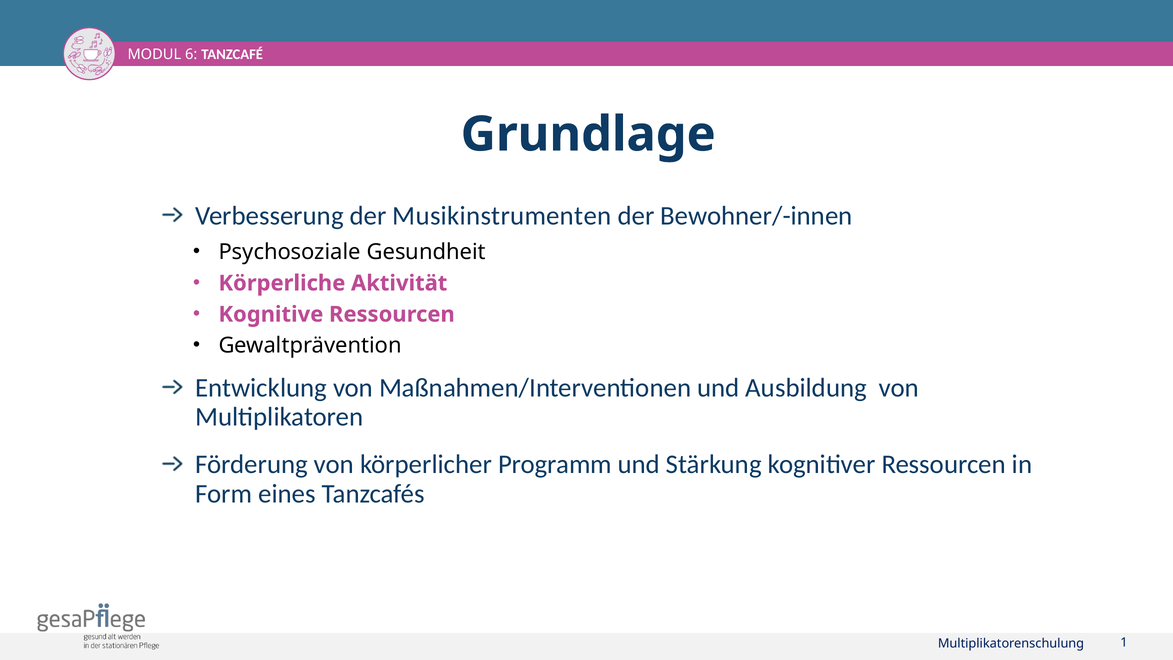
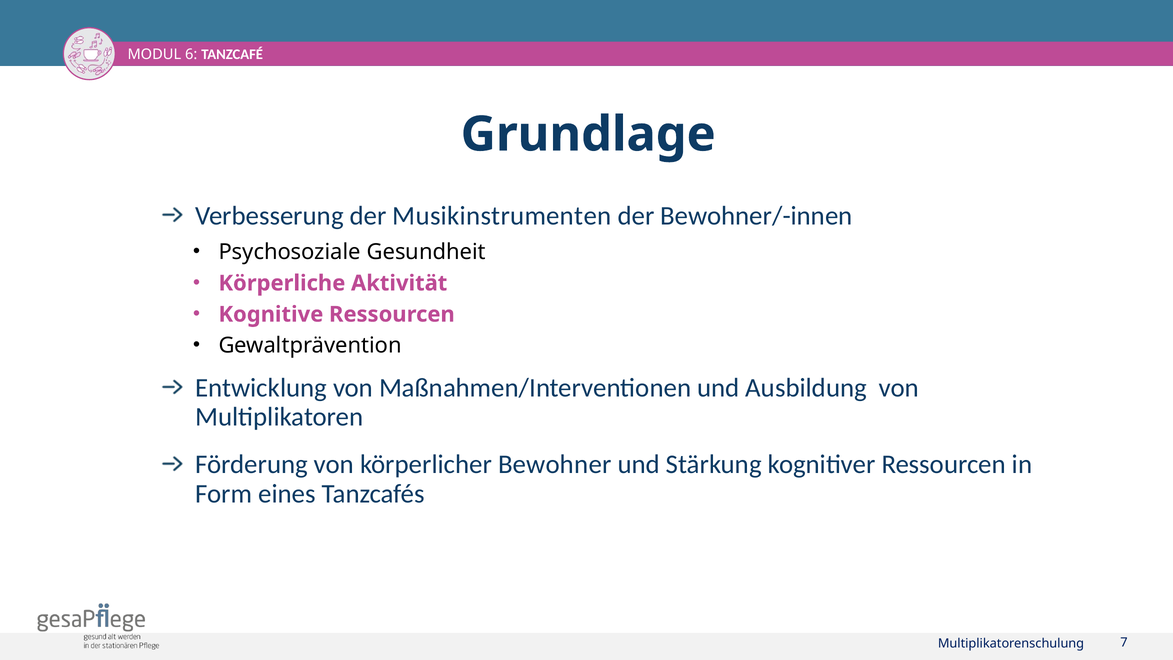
Programm: Programm -> Bewohner (555, 464)
1: 1 -> 7 (1124, 642)
